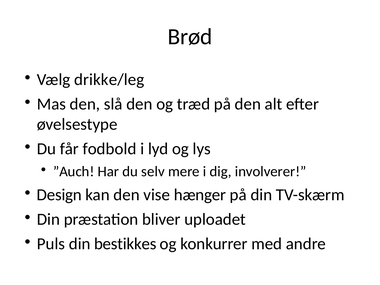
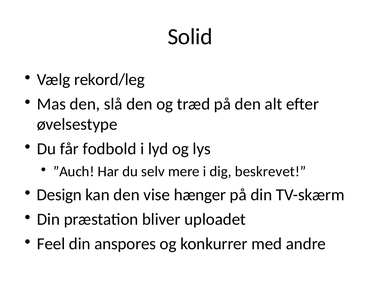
Brød: Brød -> Solid (190, 37)
drikke/leg: drikke/leg -> rekord/leg (109, 80)
involverer: involverer -> beskrevet (271, 171)
Puls: Puls -> Feel (51, 244)
bestikkes: bestikkes -> anspores (125, 244)
